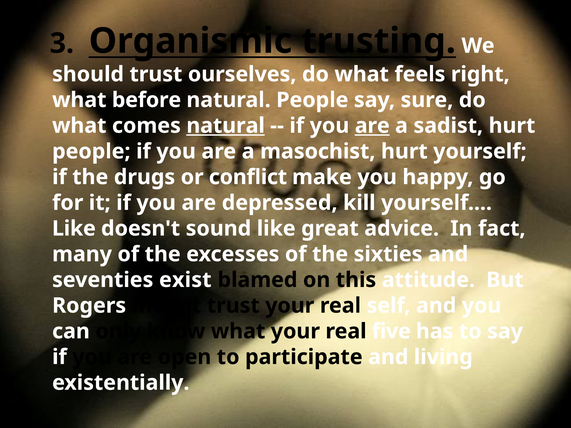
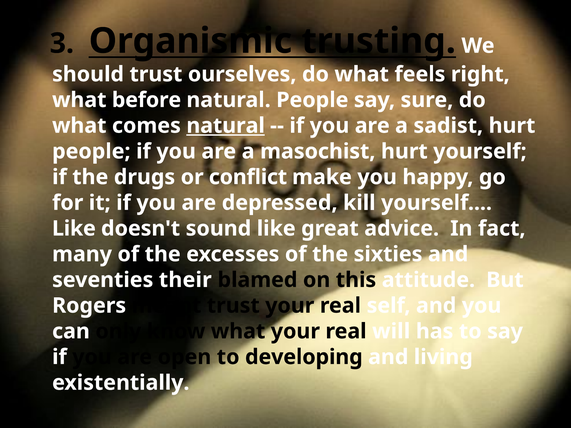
are underline: present -> none (372, 126)
exist: exist -> their (185, 280)
five: five -> will (391, 332)
participate: participate -> developing (304, 357)
